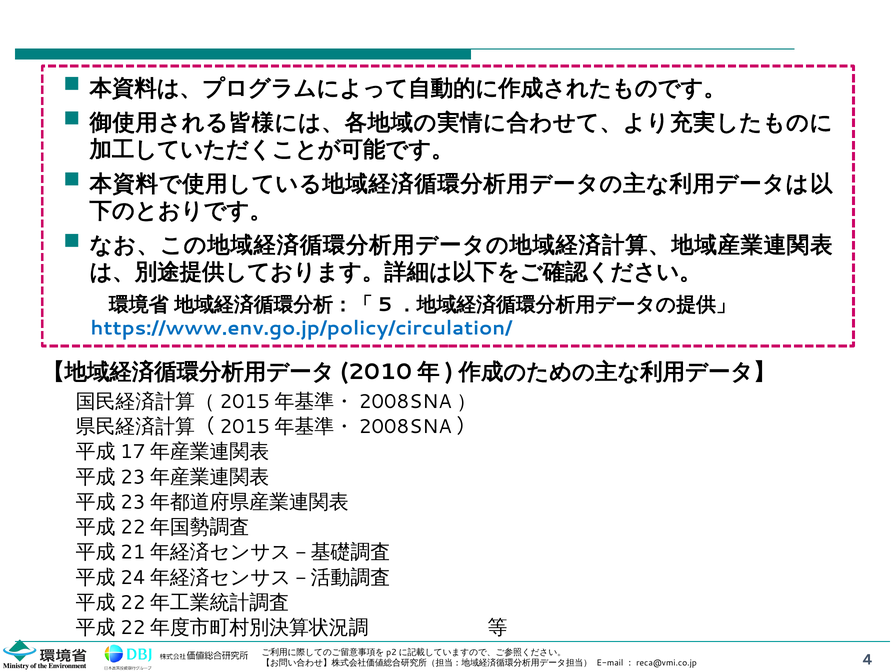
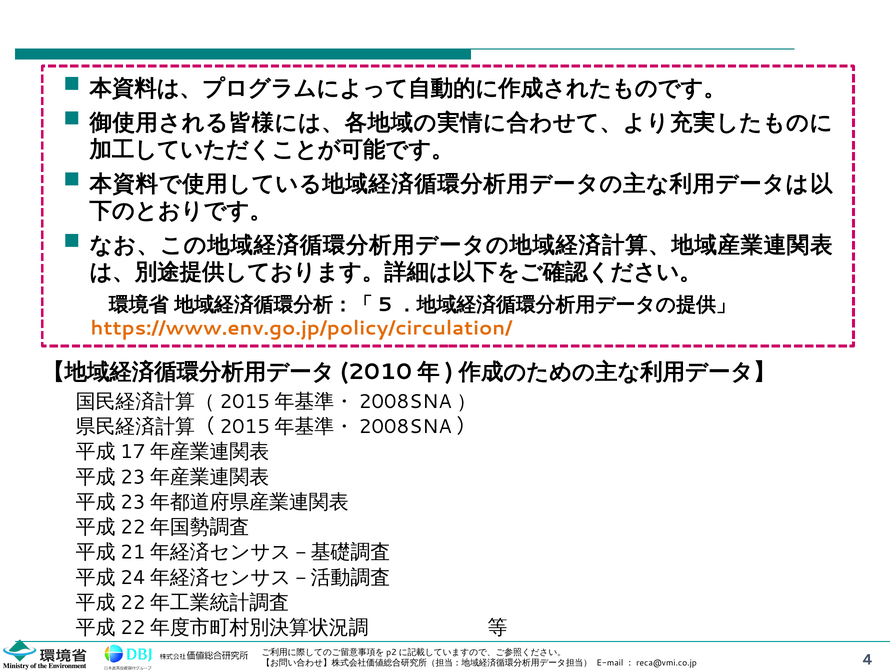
https://www.env.go.jp/policy/circulation/ colour: blue -> orange (301, 328)
